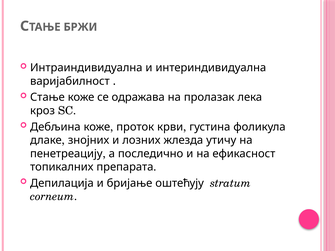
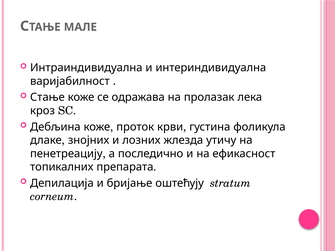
БРЖИ: БРЖИ -> МАЛЕ (80, 27)
